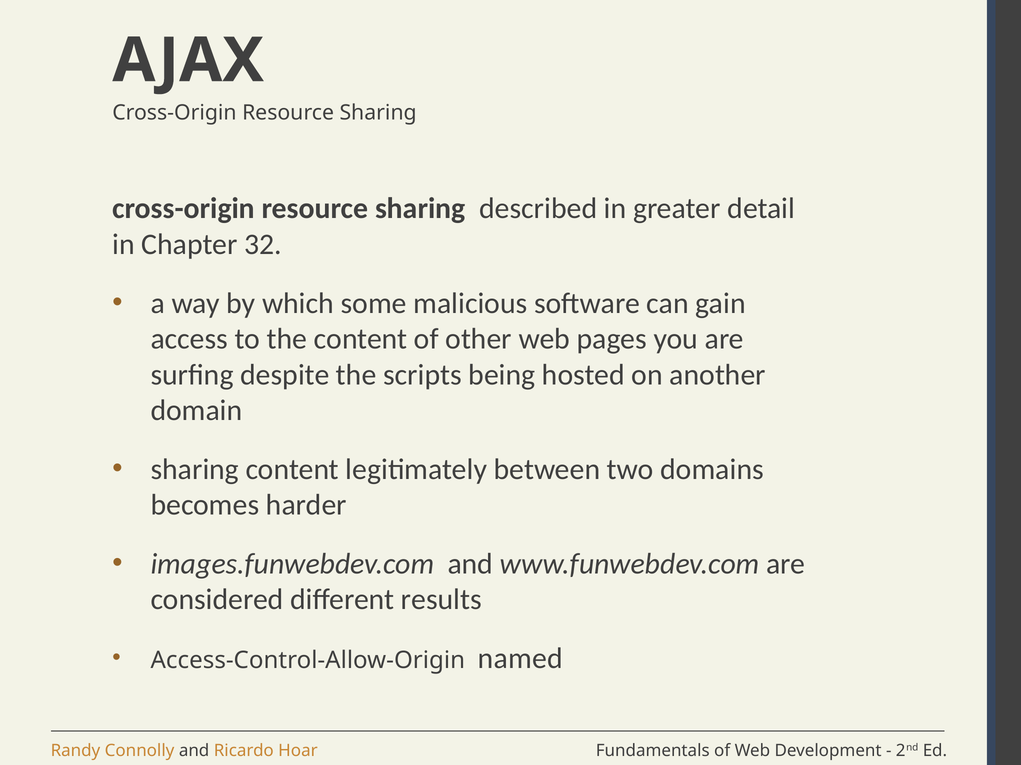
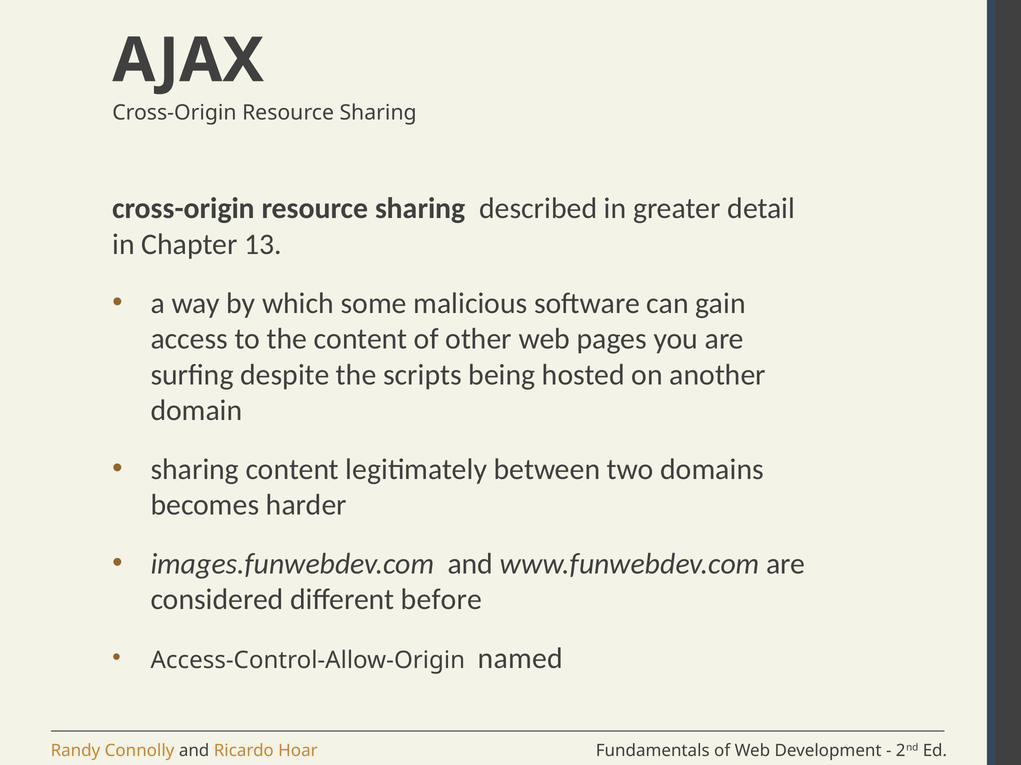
32: 32 -> 13 (263, 245)
results: results -> before (441, 600)
